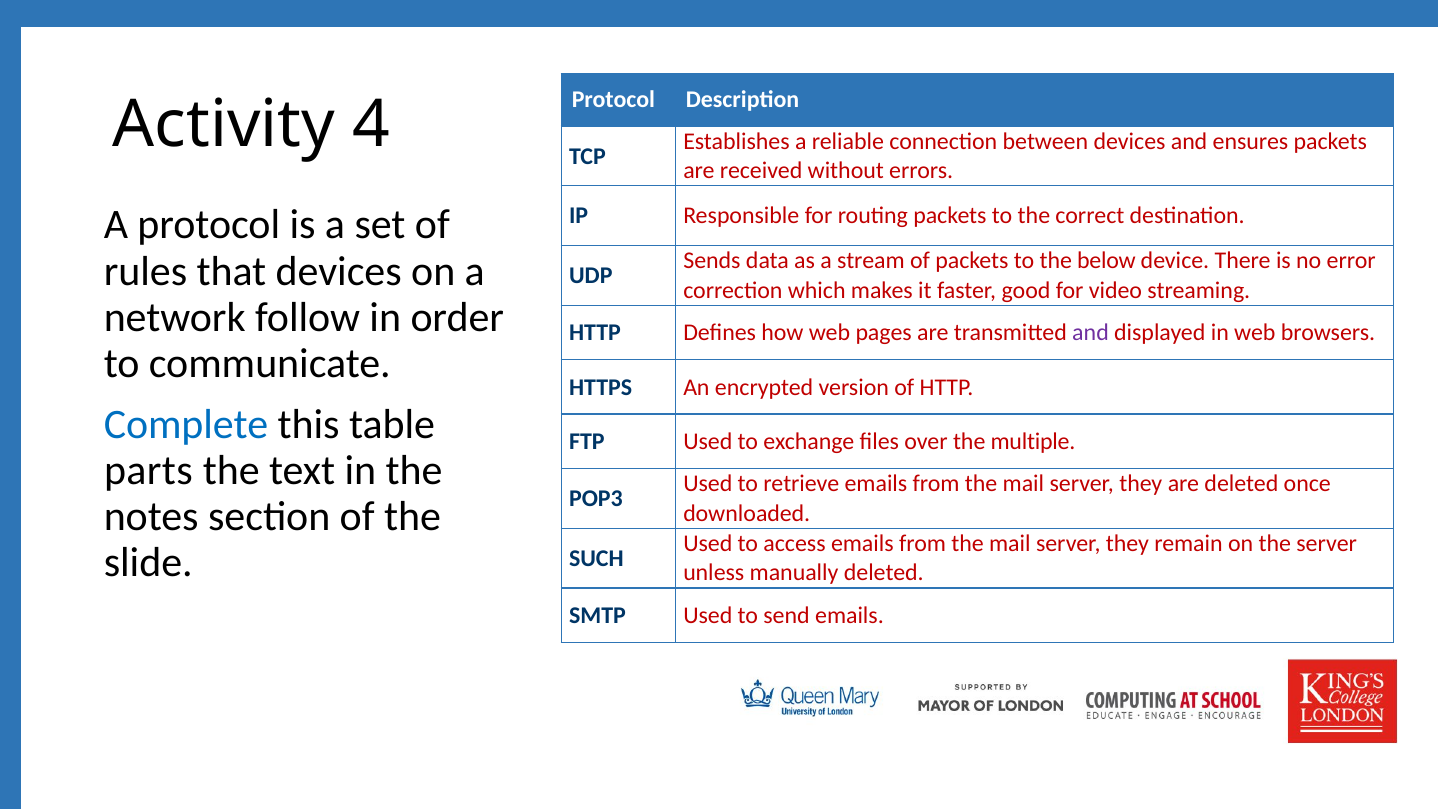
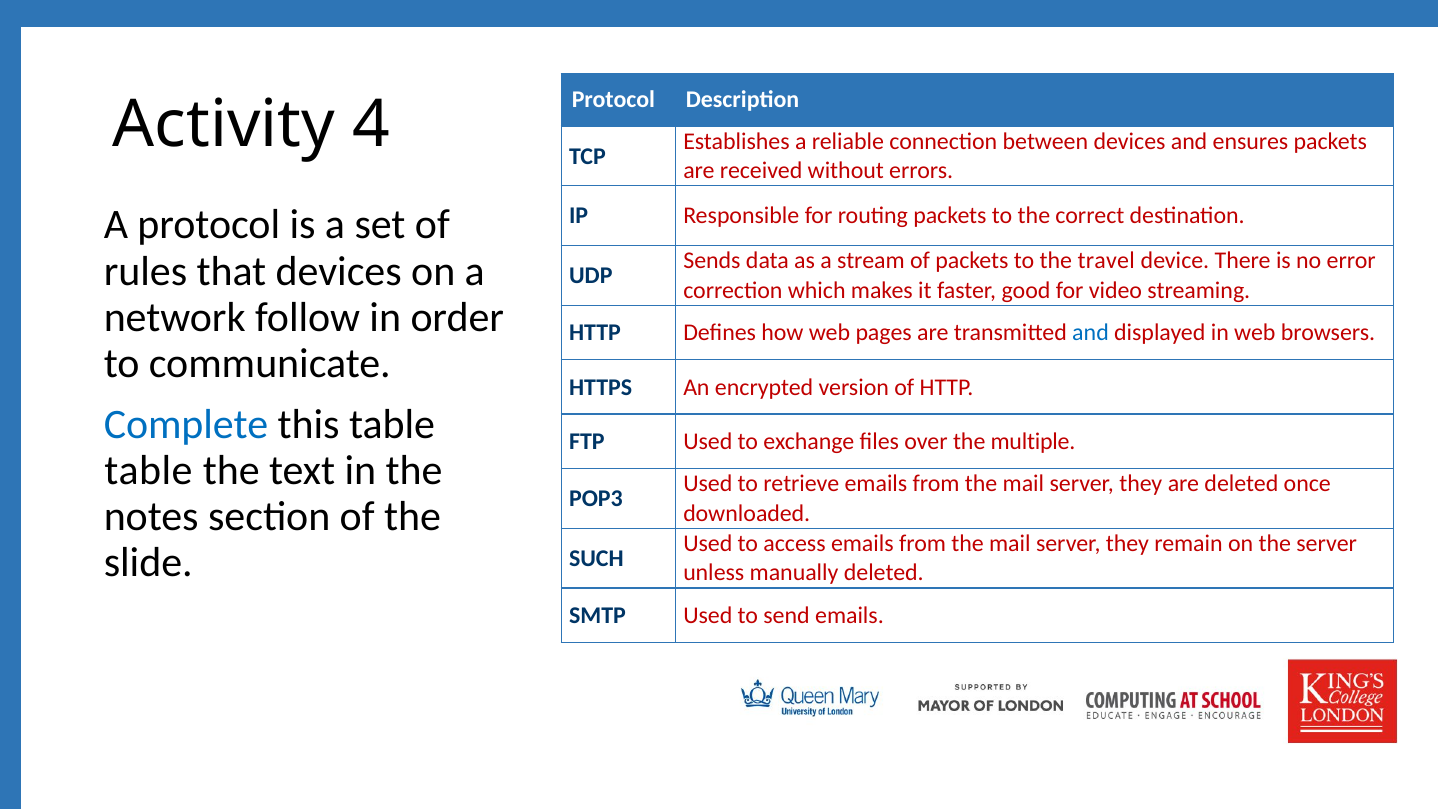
below: below -> travel (1106, 261)
and colour: purple -> blue (1091, 333)
parts: parts -> table (148, 471)
